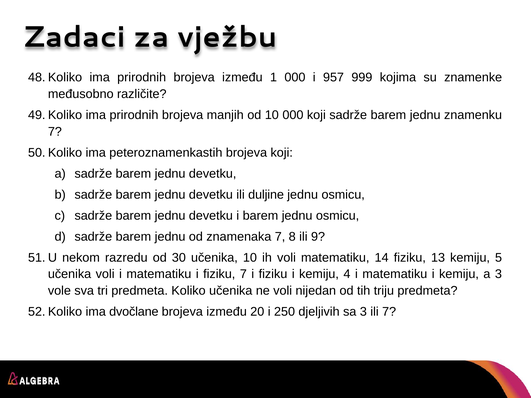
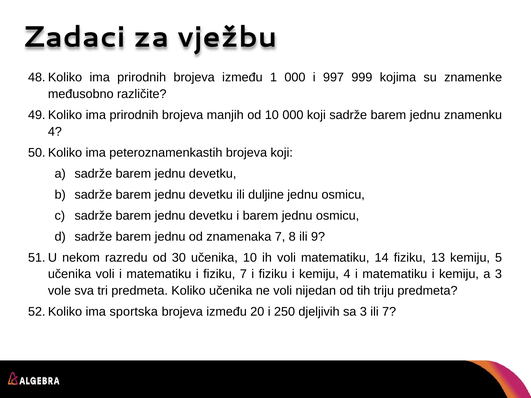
957: 957 -> 997 (333, 78)
7: 7 -> 4 (55, 132)
dvočlane: dvočlane -> sportska (134, 312)
